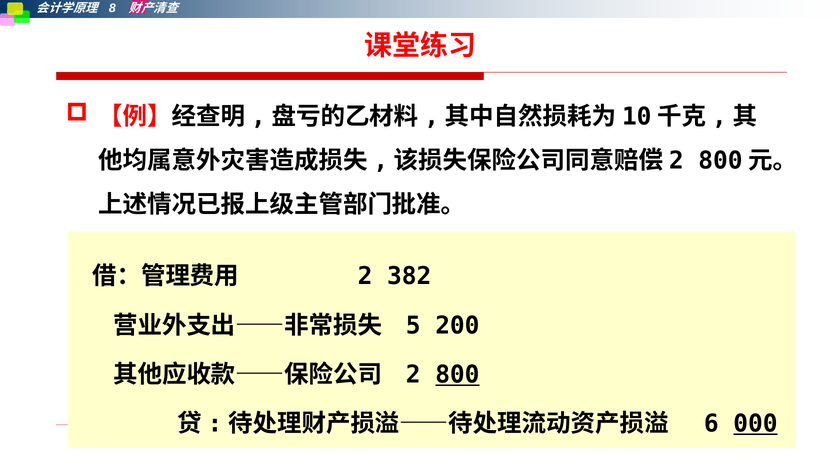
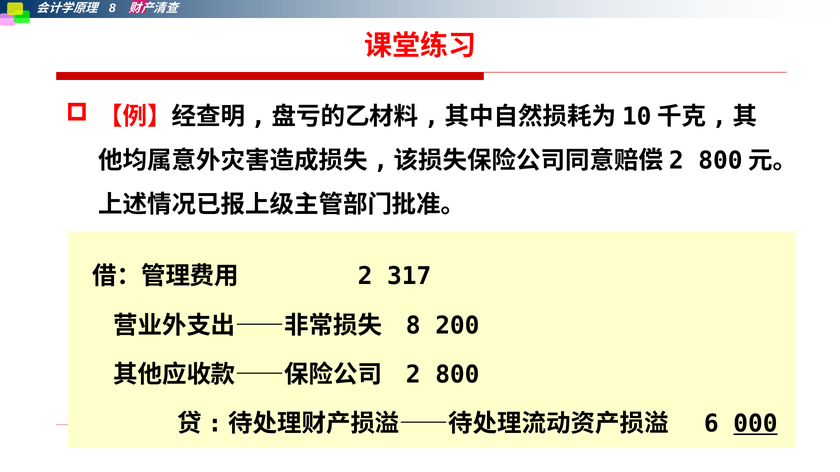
382: 382 -> 317 (409, 277)
5: 5 -> 8 (413, 326)
800 underline: present -> none (457, 375)
